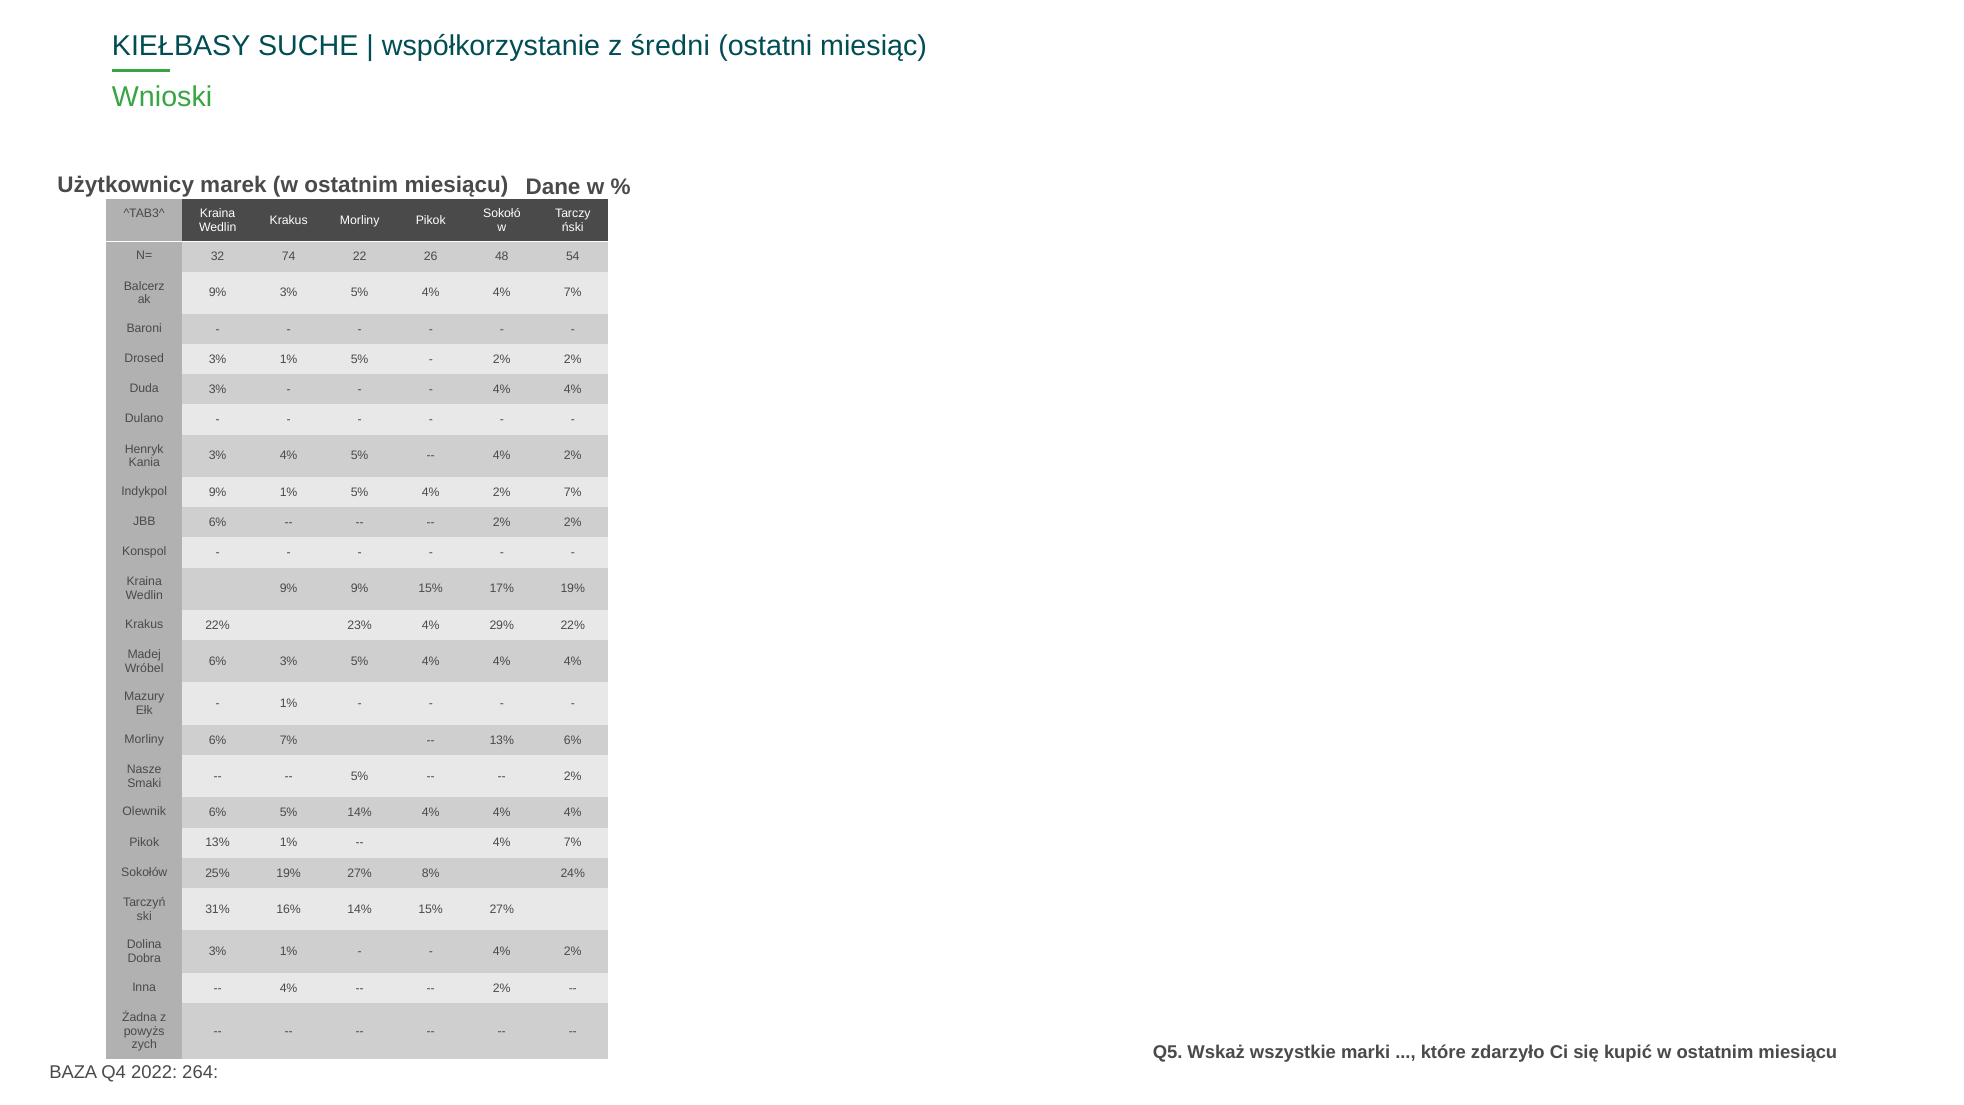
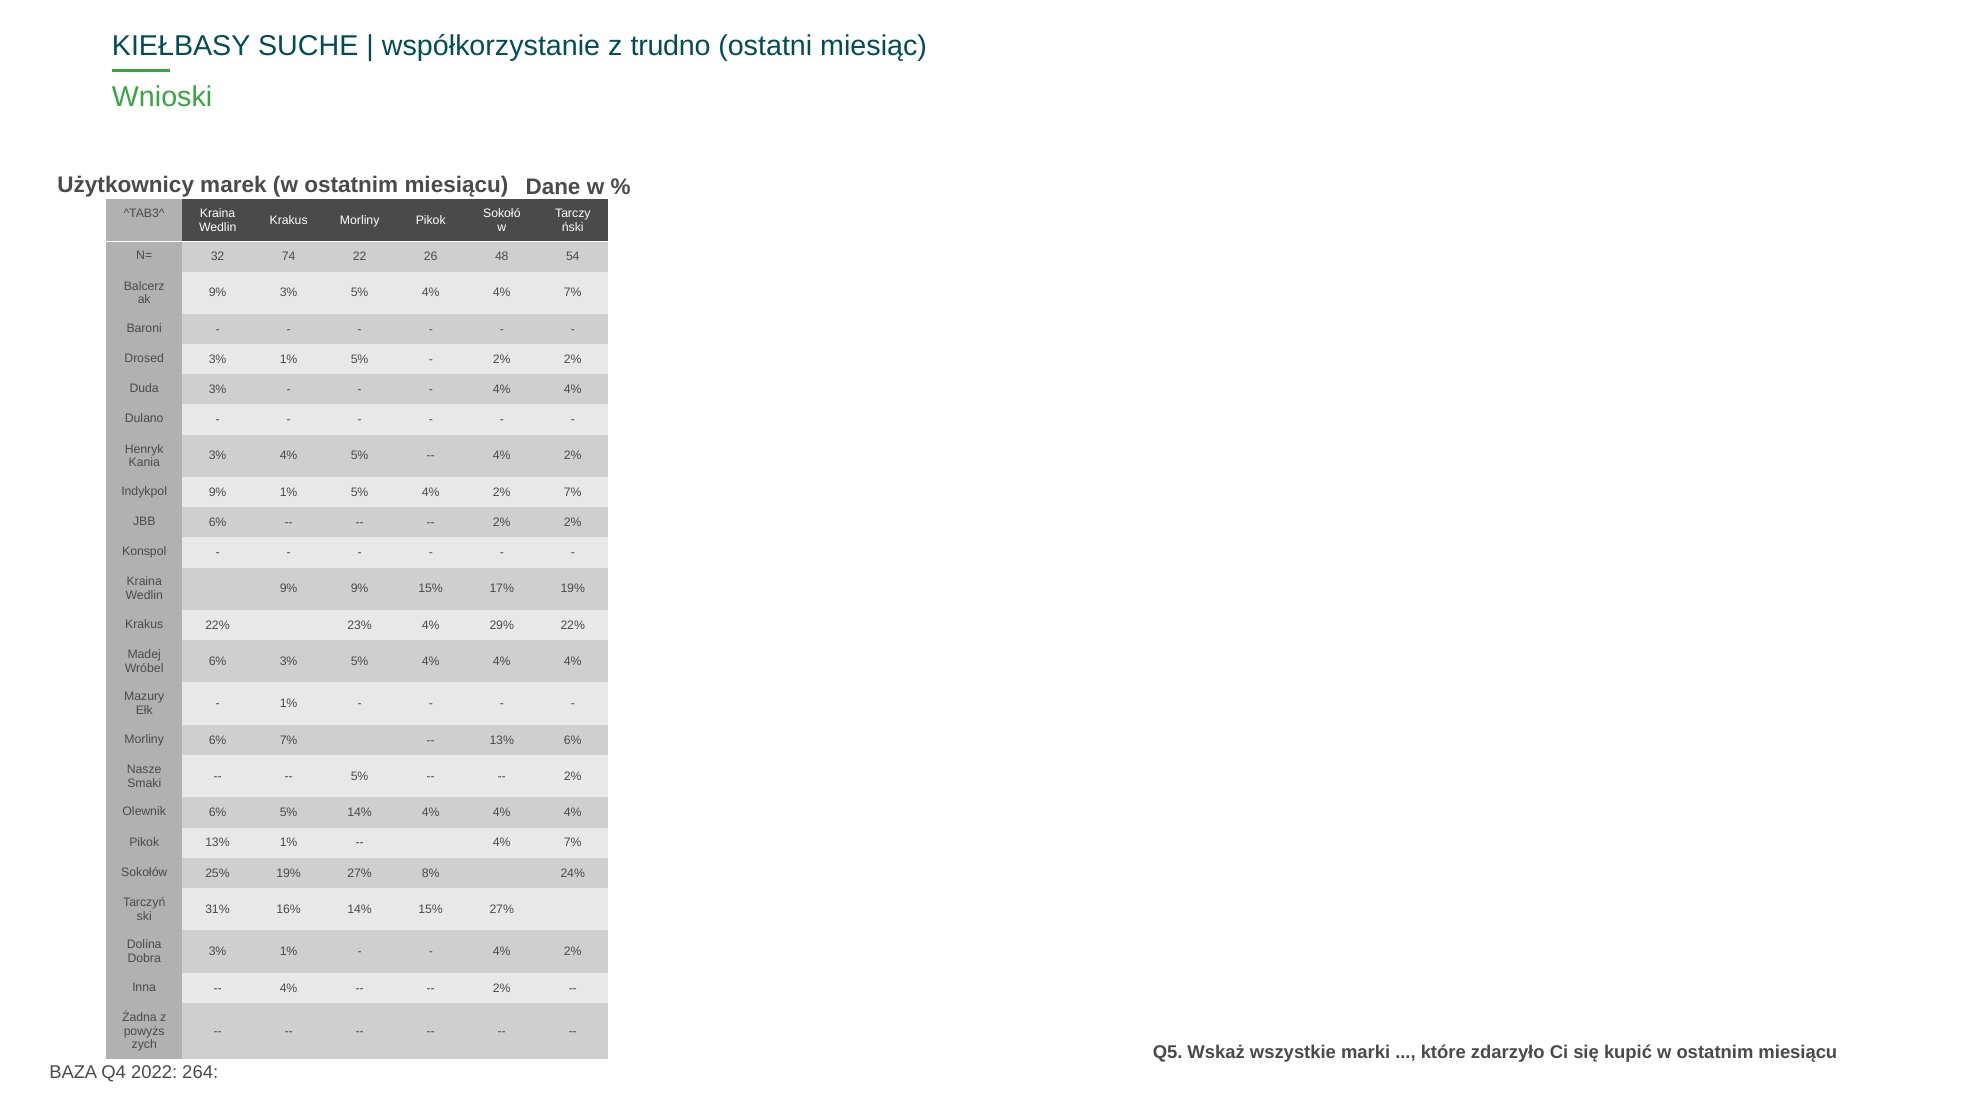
średni: średni -> trudno (671, 46)
